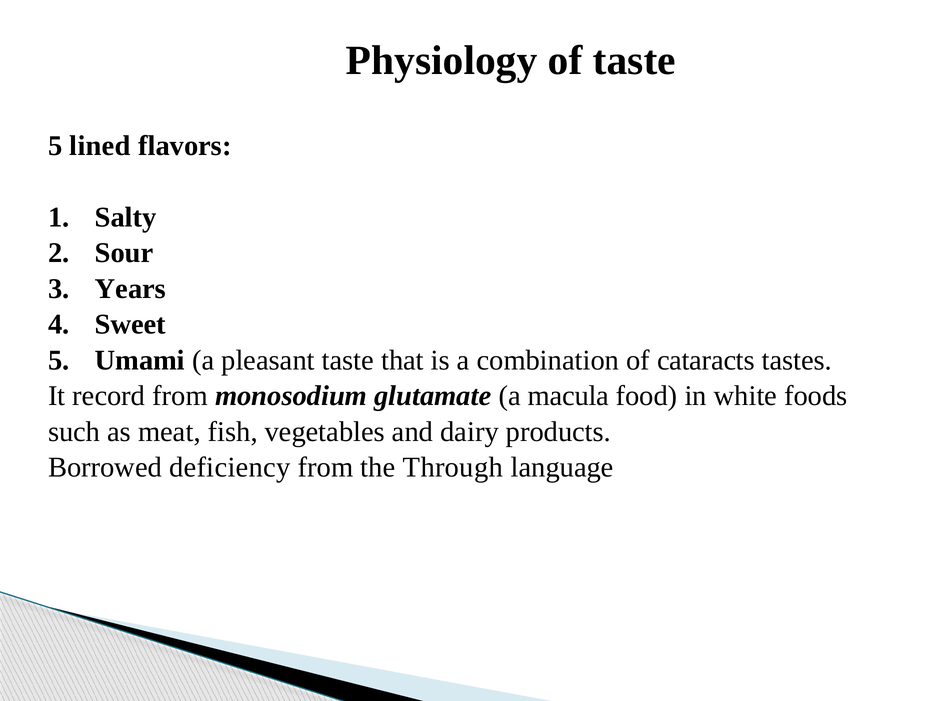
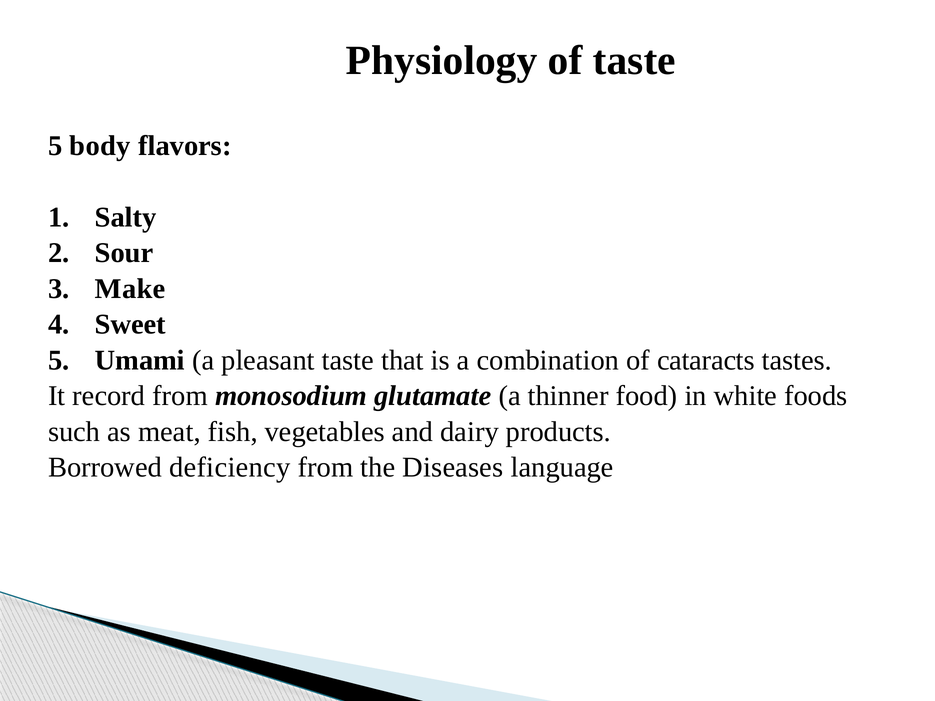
lined: lined -> body (100, 146)
Years: Years -> Make (130, 289)
macula: macula -> thinner (568, 396)
Through: Through -> Diseases (453, 467)
